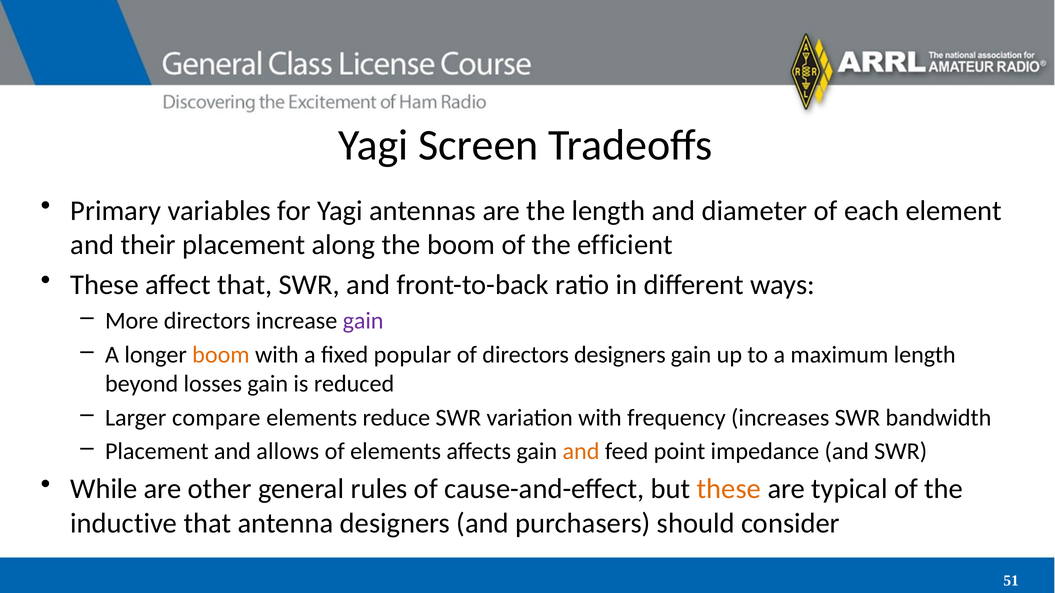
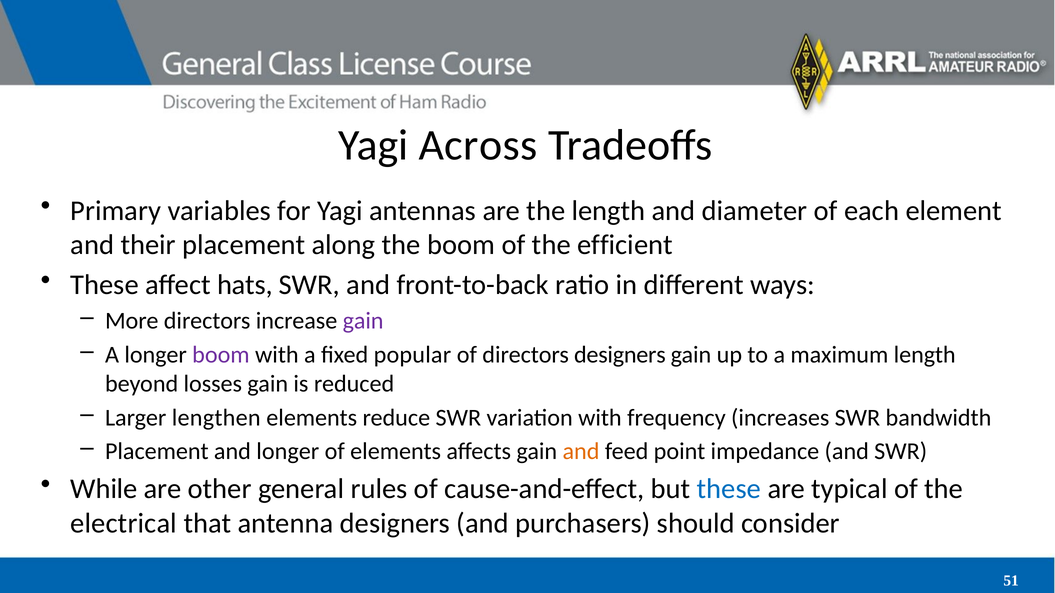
Screen: Screen -> Across (478, 145)
affect that: that -> hats (245, 285)
boom colour: orange -> purple (221, 355)
compare: compare -> lengthen (216, 418)
and allows: allows -> longer (288, 452)
these colour: orange -> blue (729, 489)
inductive: inductive -> electrical (124, 524)
